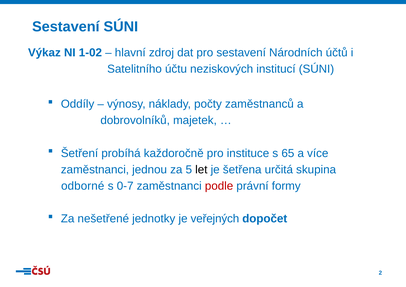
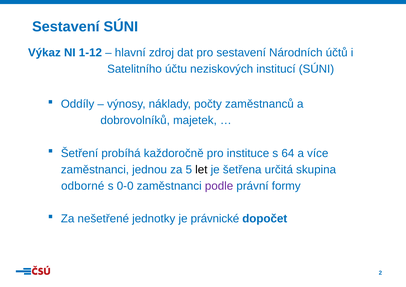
1-02: 1-02 -> 1-12 (90, 53)
65: 65 -> 64 (288, 153)
0-7: 0-7 -> 0-0 (125, 186)
podle colour: red -> purple (219, 186)
veřejných: veřejných -> právnické (215, 219)
